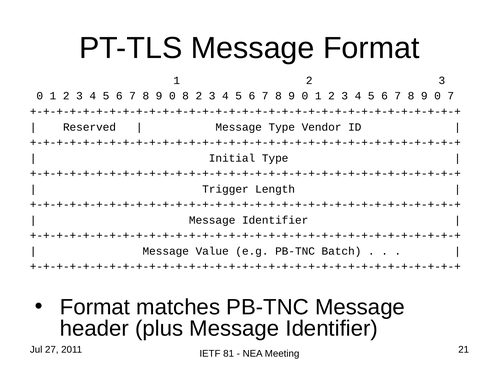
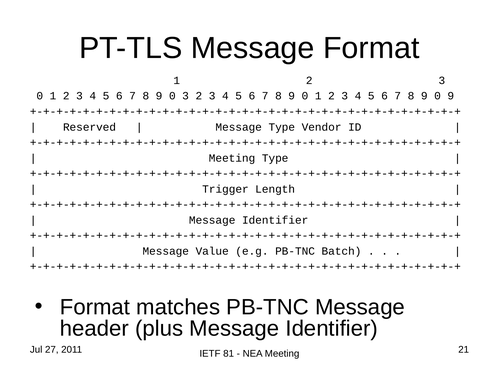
0 8: 8 -> 3 (186, 96)
0 7: 7 -> 9 (451, 96)
Initial: Initial -> Meeting (232, 158)
